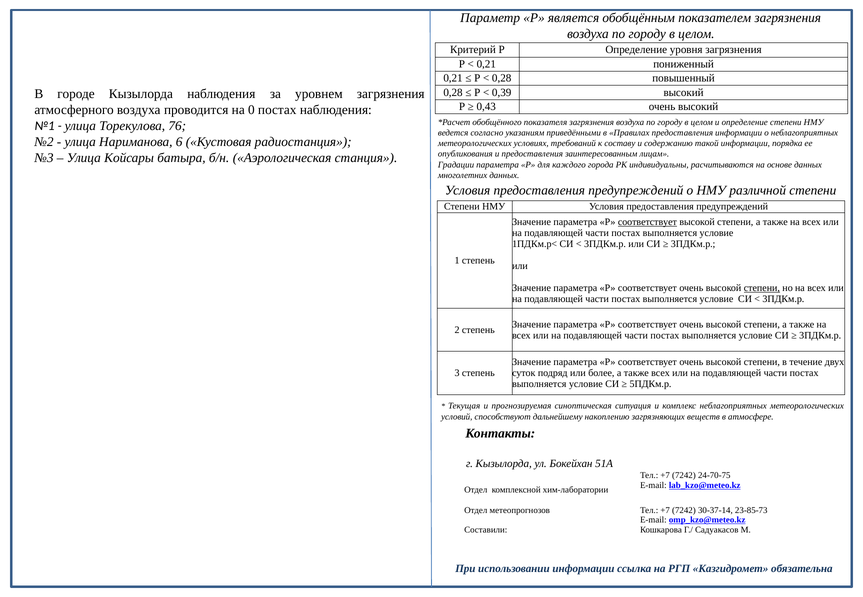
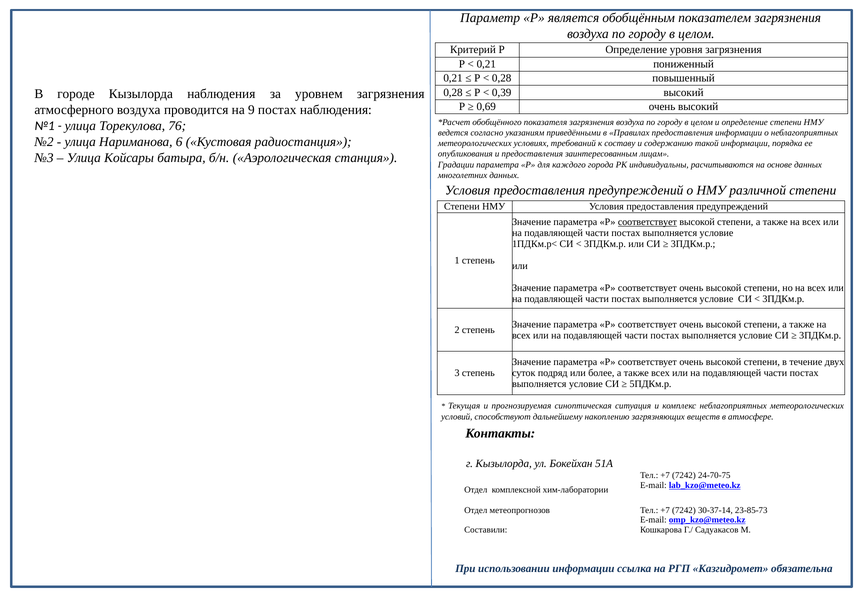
0,43: 0,43 -> 0,69 (486, 107)
0: 0 -> 9 (251, 110)
степени underline: present -> none (762, 288)
